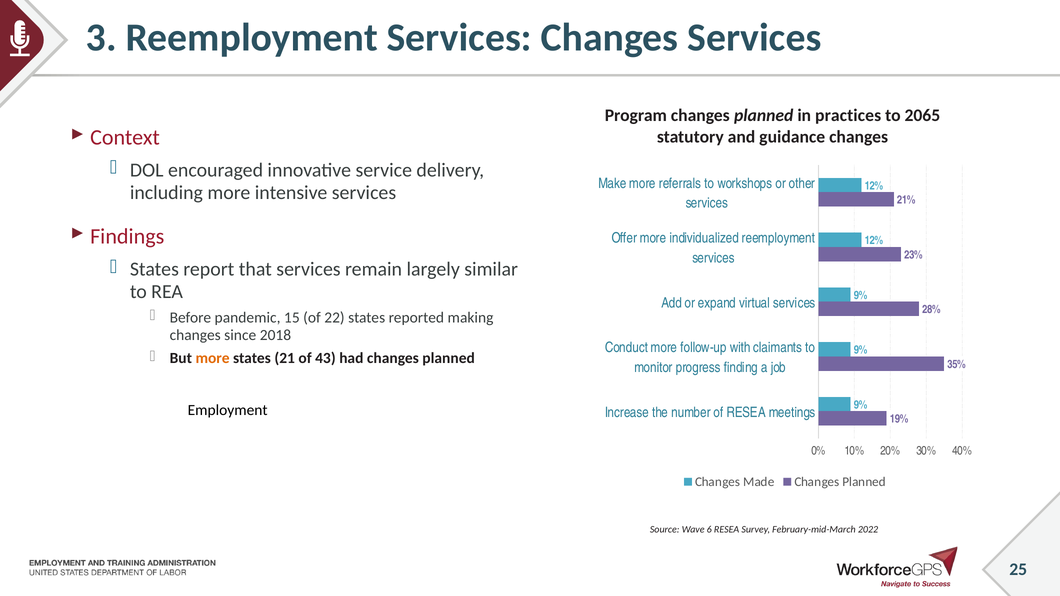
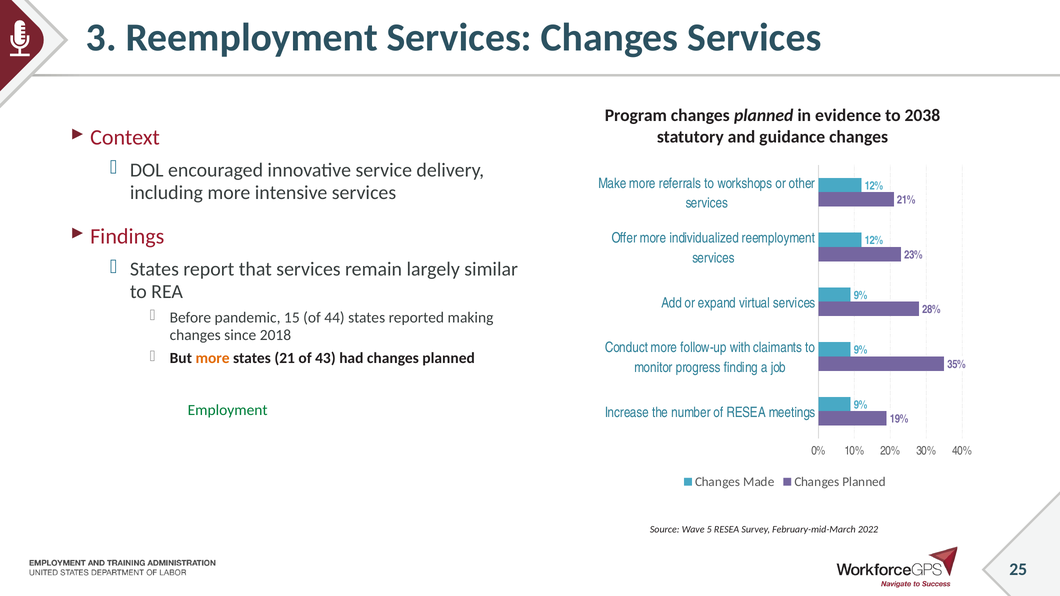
practices: practices -> evidence (848, 116)
2065: 2065 -> 2038 (922, 116)
22: 22 -> 44 (334, 318)
Employment colour: black -> green (228, 411)
6: 6 -> 5 (709, 530)
